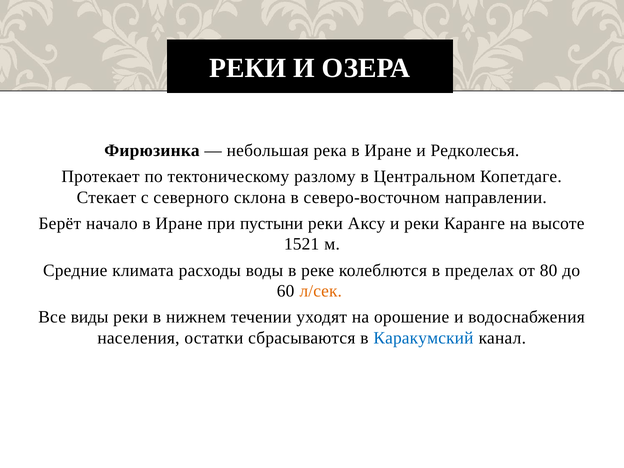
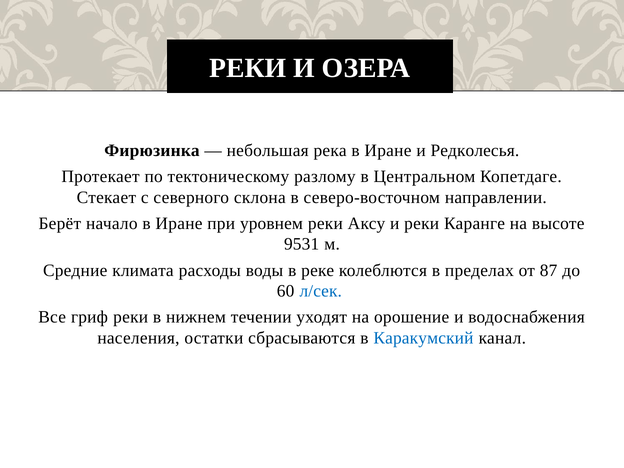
пустыни: пустыни -> уровнем (271, 223)
1521: 1521 -> 9531 (302, 244)
80: 80 -> 87 (549, 270)
л/сек colour: orange -> blue (321, 291)
виды: виды -> гриф (89, 317)
